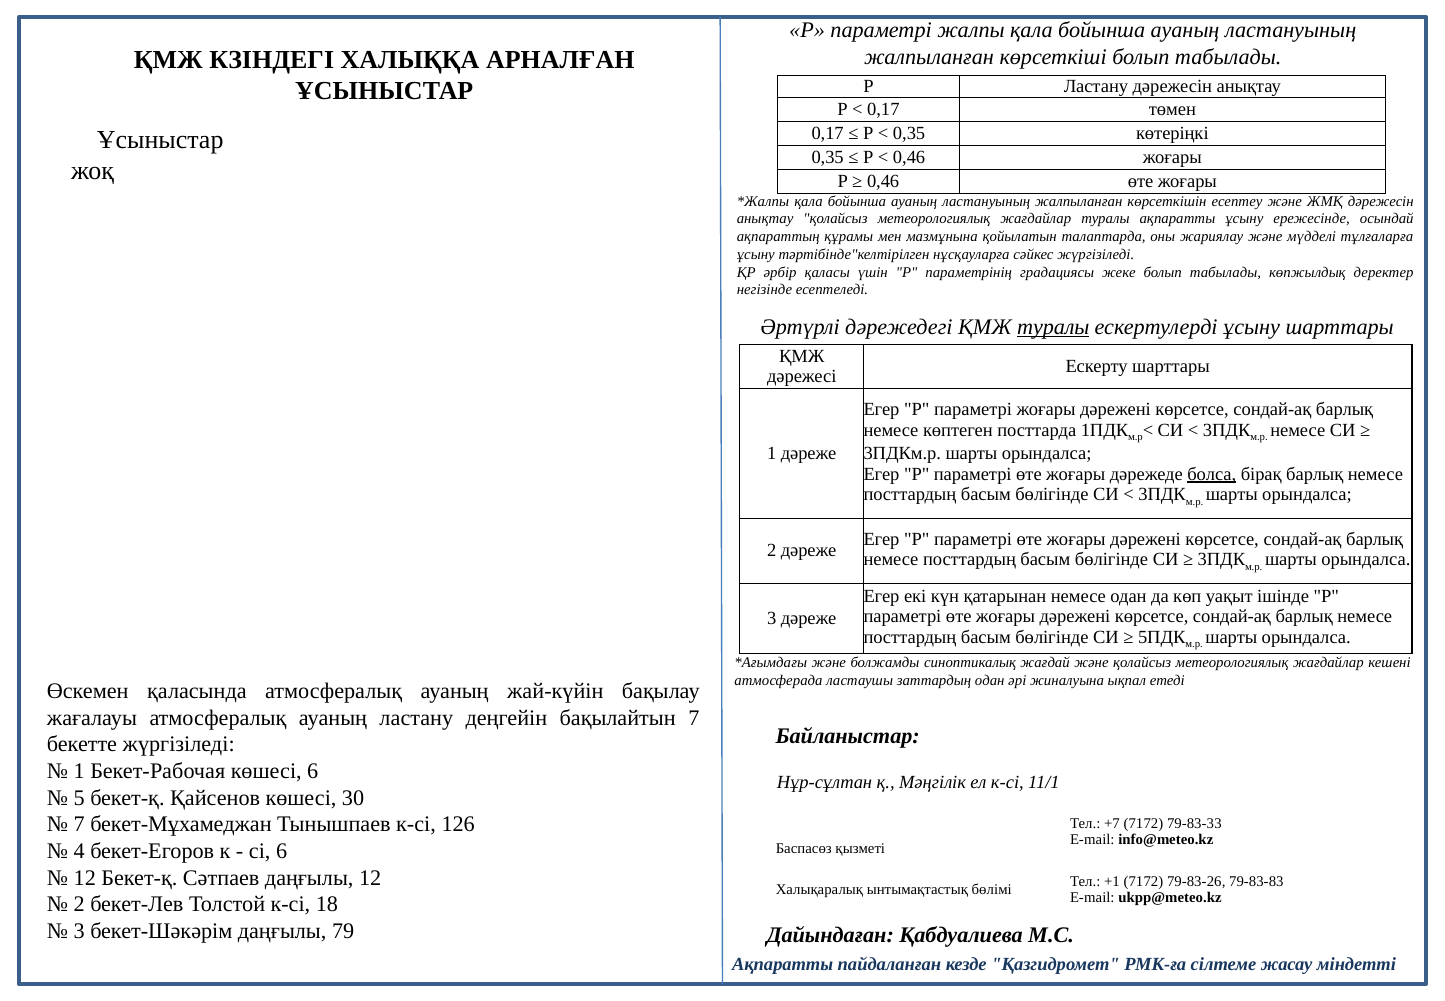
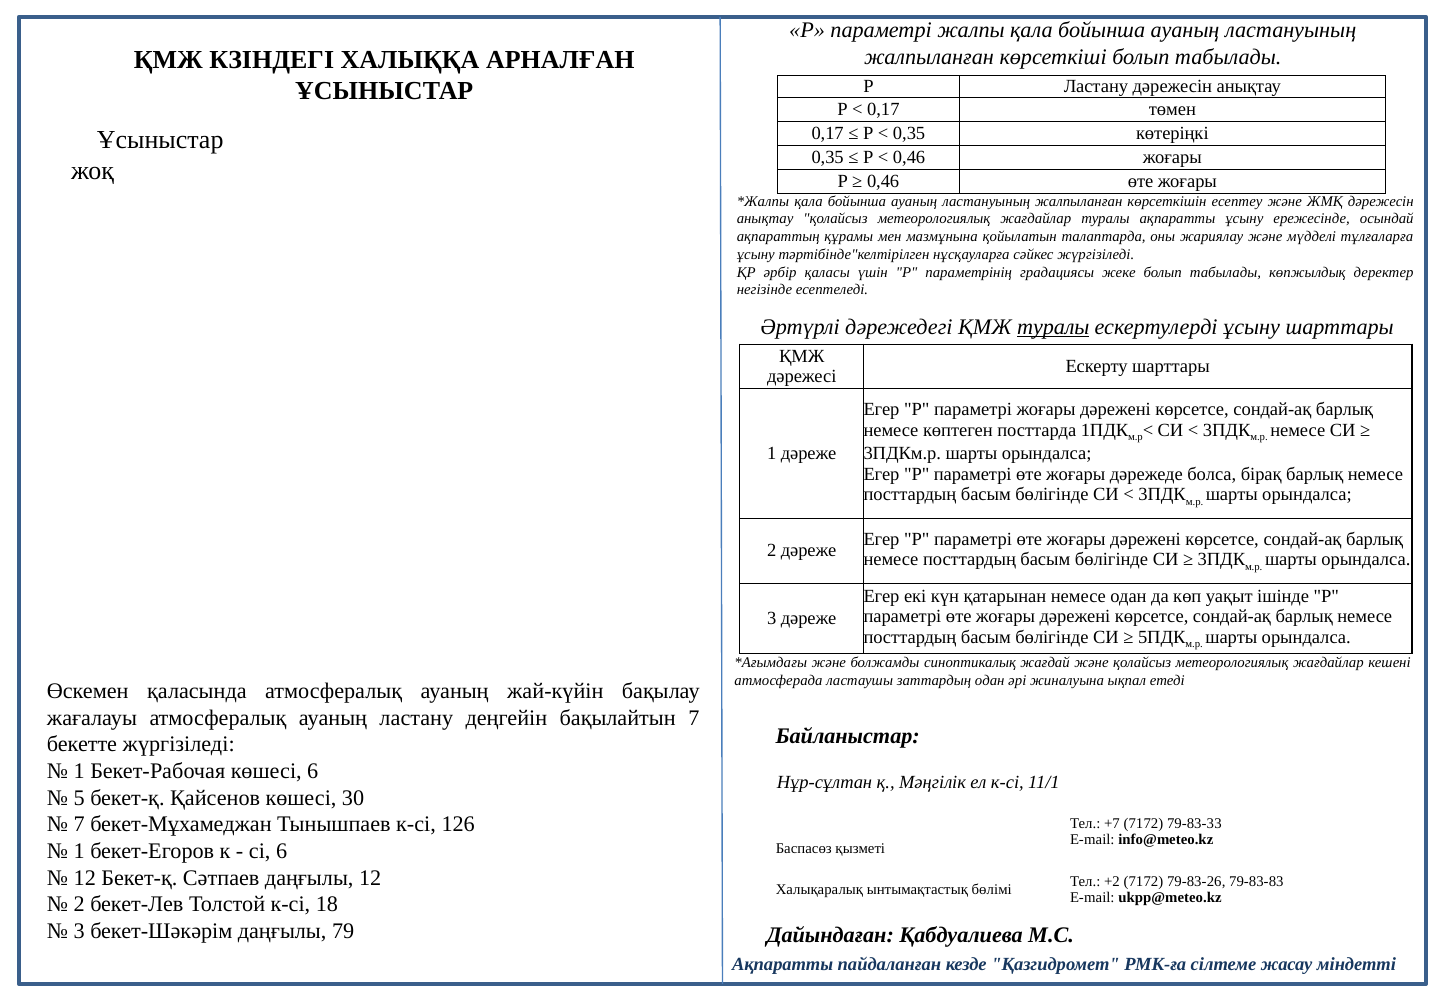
болса underline: present -> none (1212, 474)
4: 4 -> 1 (79, 851)
+1: +1 -> +2 (1112, 881)
